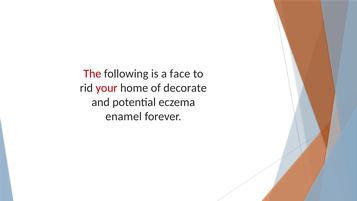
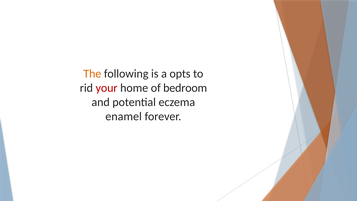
The colour: red -> orange (92, 74)
face: face -> opts (180, 74)
decorate: decorate -> bedroom (185, 88)
